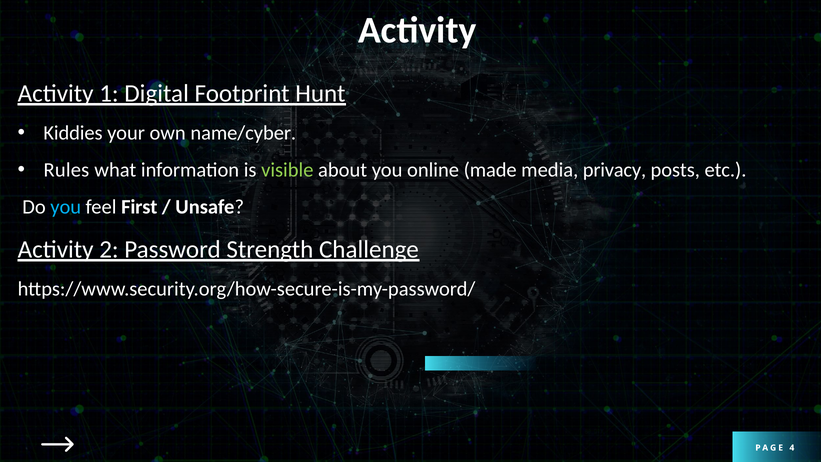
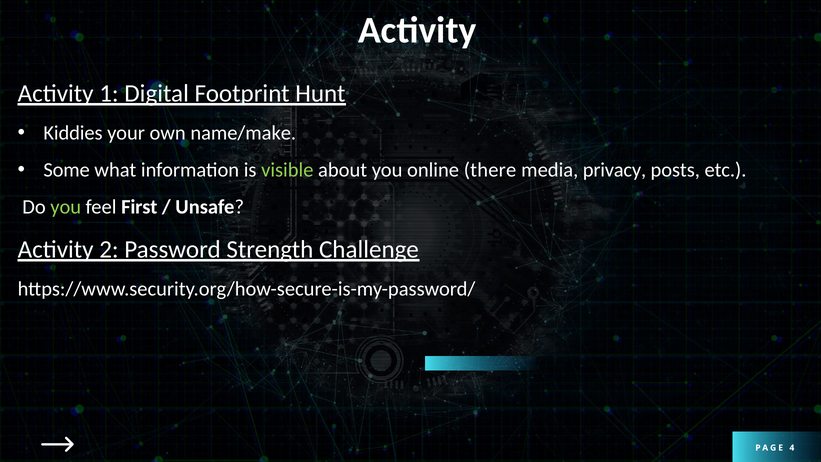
name/cyber: name/cyber -> name/make (243, 133)
Rules: Rules -> Some (67, 170)
made: made -> there (490, 170)
you colour: light blue -> light green (66, 207)
